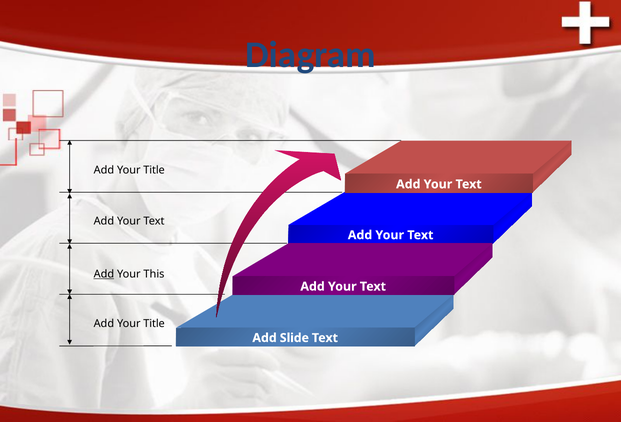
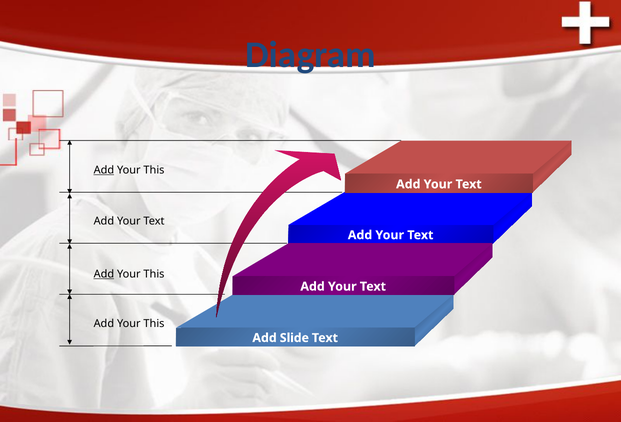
Add underline: none -> present (104, 170)
Title: Title -> This (154, 170)
Title: Title -> This (154, 324)
